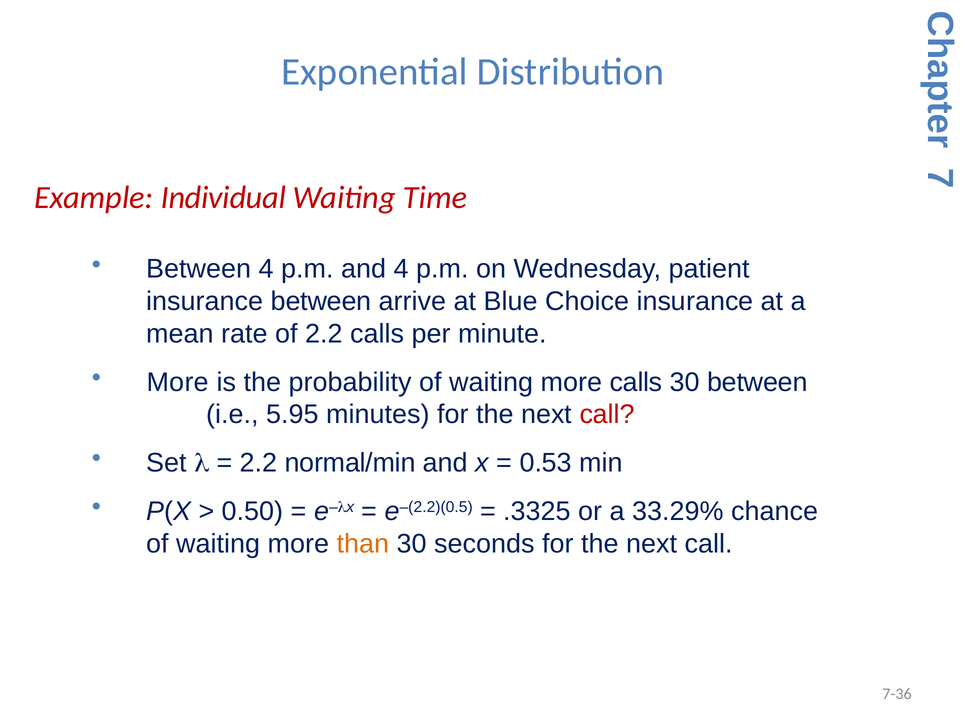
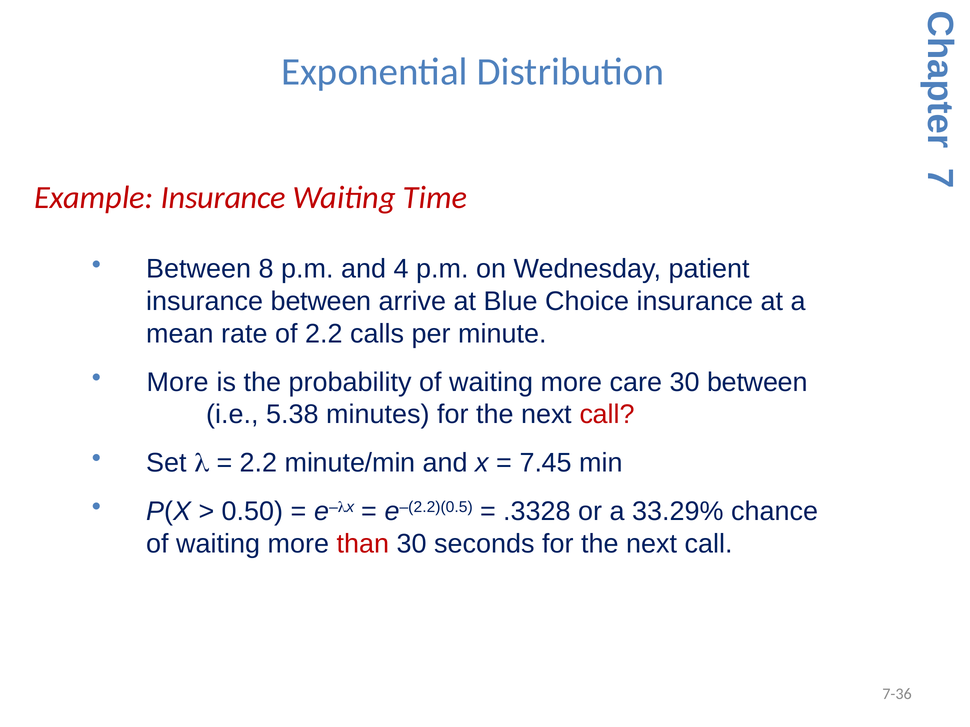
Example Individual: Individual -> Insurance (223, 198)
Between 4: 4 -> 8 (266, 269)
more calls: calls -> care (636, 382)
5.95: 5.95 -> 5.38 (293, 415)
normal/min: normal/min -> minute/min (350, 463)
0.53: 0.53 -> 7.45 (546, 463)
.3325: .3325 -> .3328 (537, 512)
than colour: orange -> red (363, 544)
